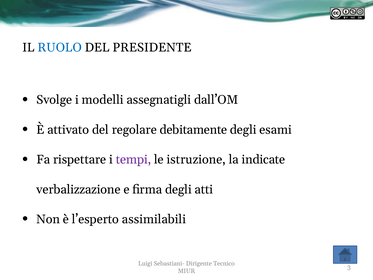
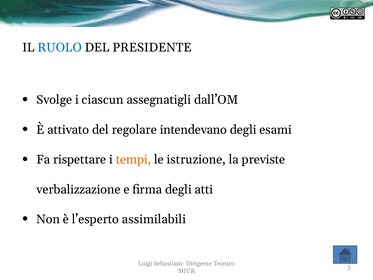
modelli: modelli -> ciascun (103, 100)
debitamente: debitamente -> intendevano (193, 130)
tempi colour: purple -> orange (133, 159)
indicate: indicate -> previste (263, 159)
